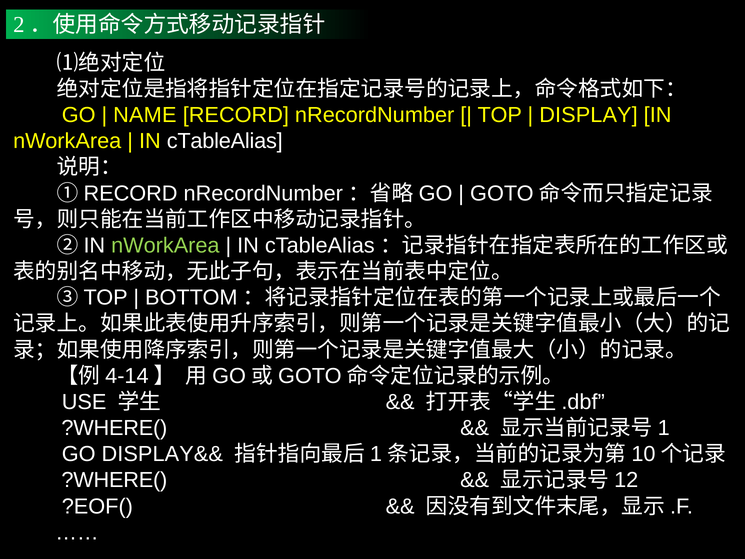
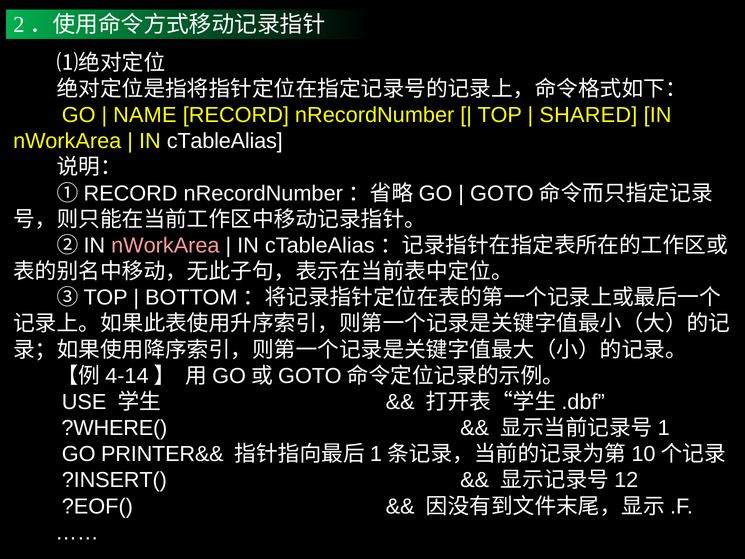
DISPLAY: DISPLAY -> SHARED (588, 115)
nWorkArea colour: light green -> pink (165, 245)
DISPLAY&&: DISPLAY&& -> PRINTER&& (162, 454)
?WHERE(: ?WHERE( -> ?INSERT( (114, 480)
